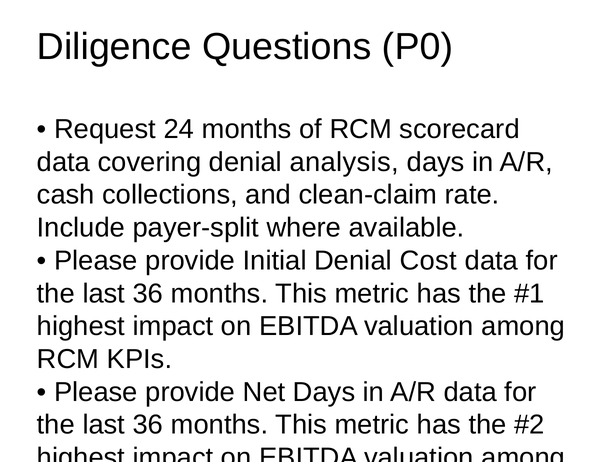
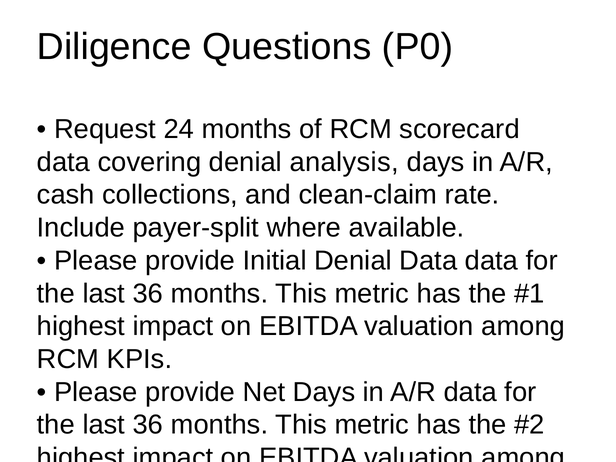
Denial Cost: Cost -> Data (428, 261)
